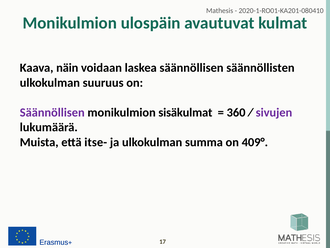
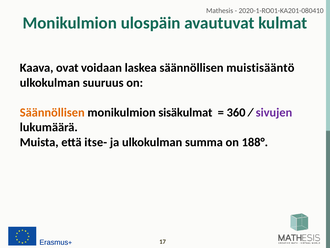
näin: näin -> ovat (67, 68)
säännöllisten: säännöllisten -> muistisääntö (260, 68)
Säännöllisen colour: purple -> orange (52, 112)
409°: 409° -> 188° (255, 142)
